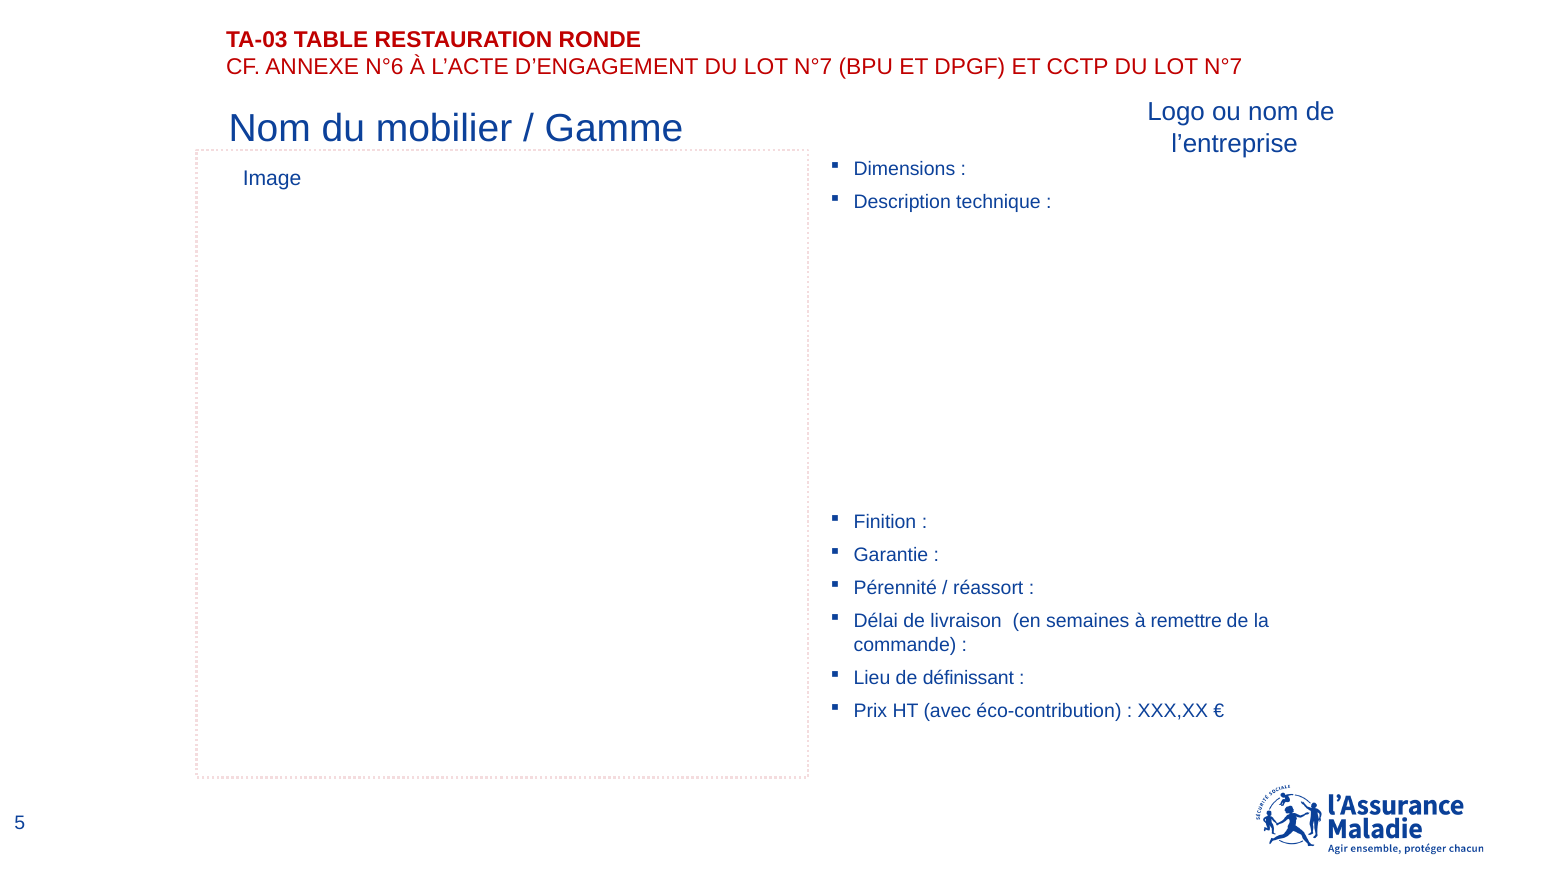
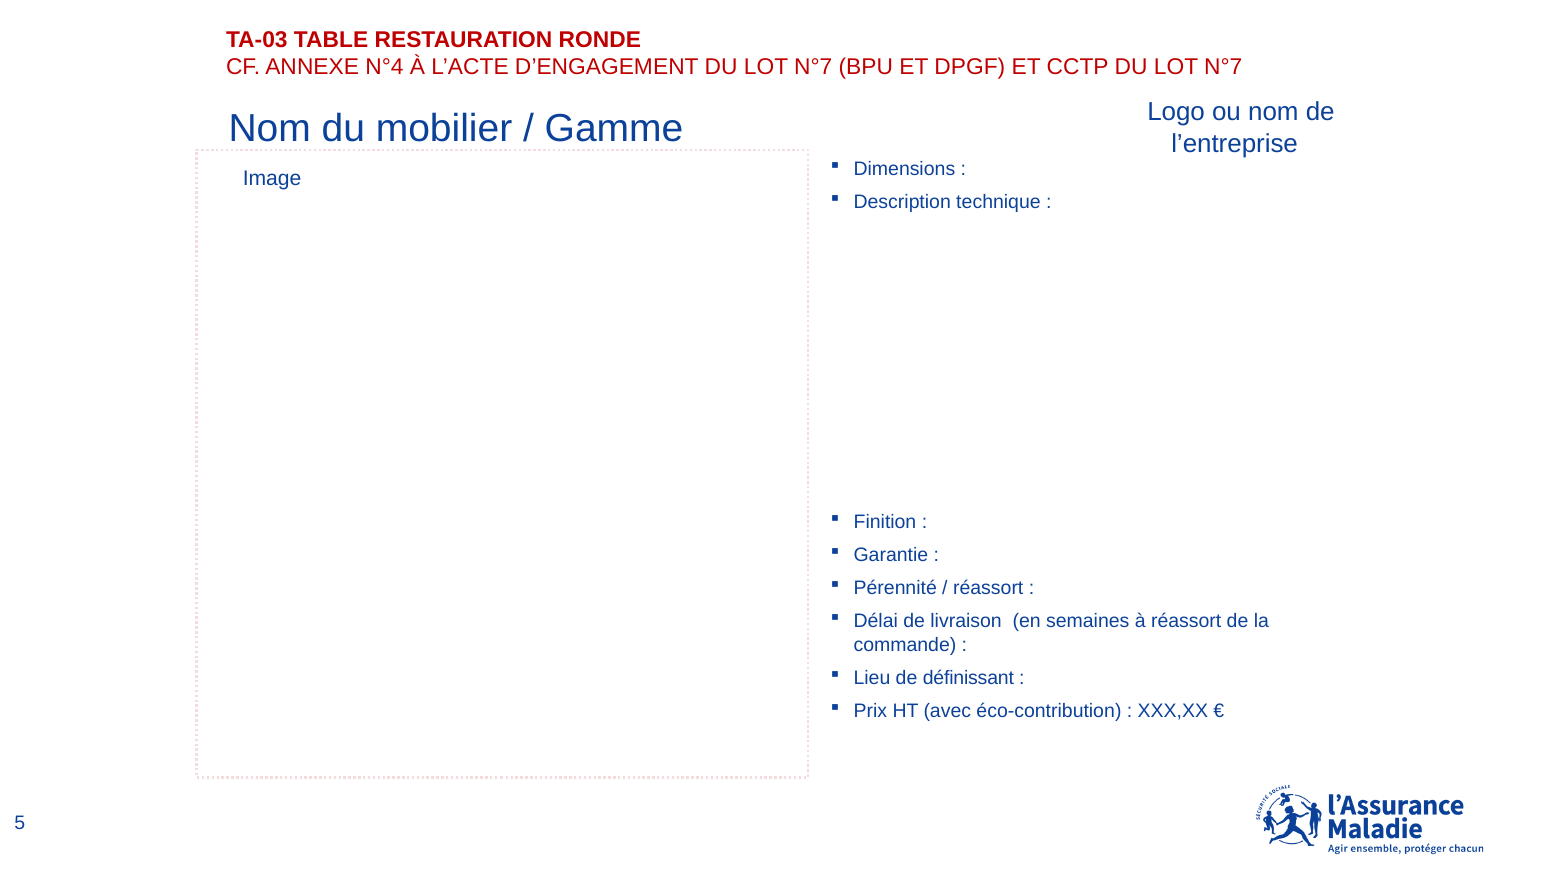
N°6: N°6 -> N°4 (384, 67)
à remettre: remettre -> réassort (1186, 621)
